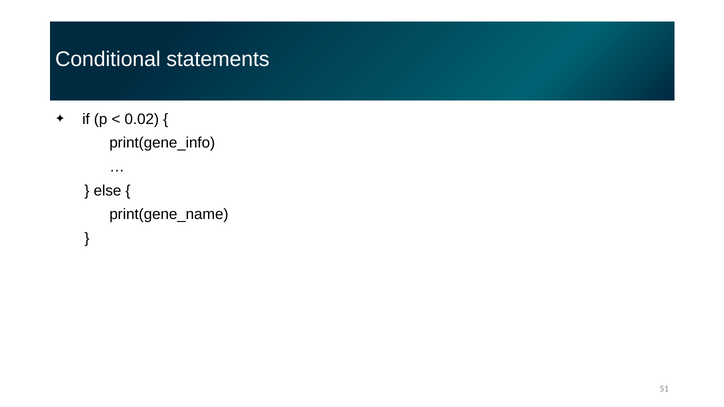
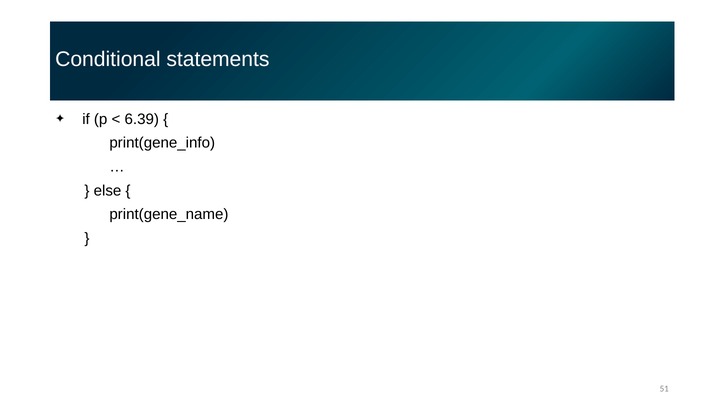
0.02: 0.02 -> 6.39 (142, 119)
